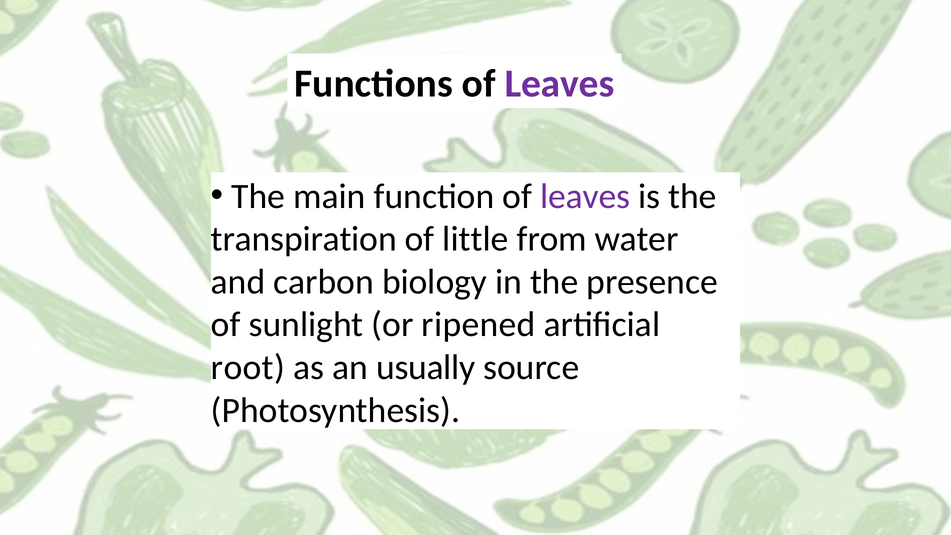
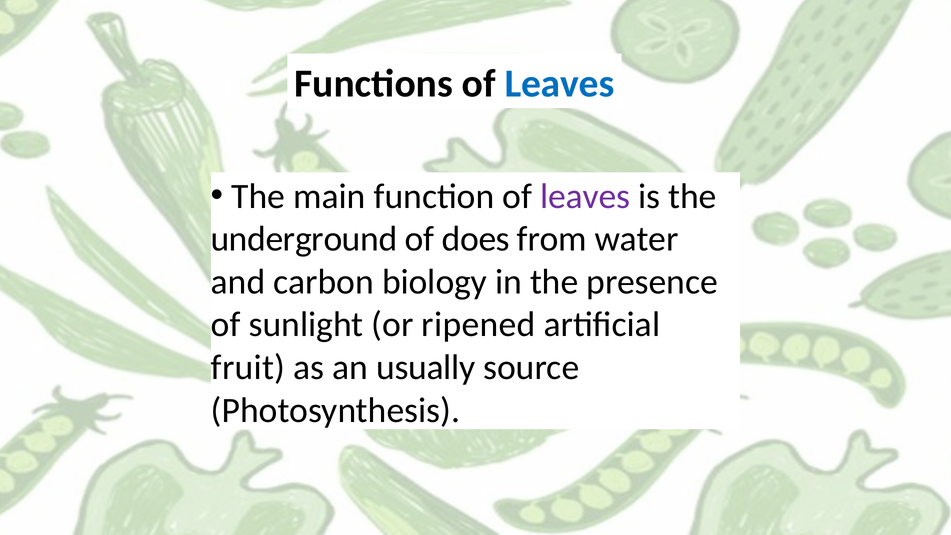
Leaves colour: purple -> blue (559, 84)
transpiration: transpiration -> underground (304, 239)
little: little -> does (476, 239)
root: root -> fruit (248, 367)
